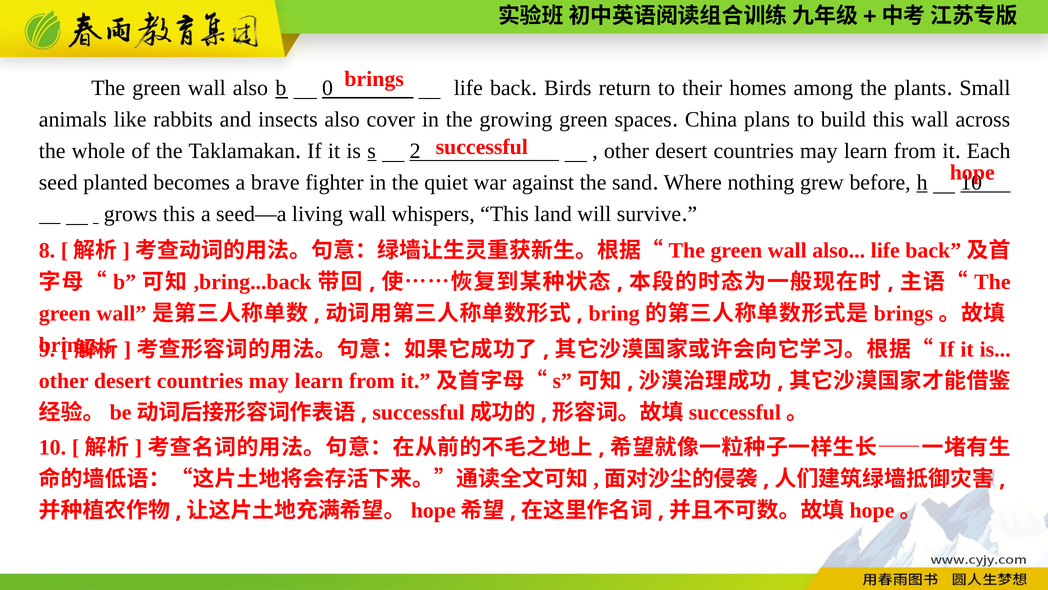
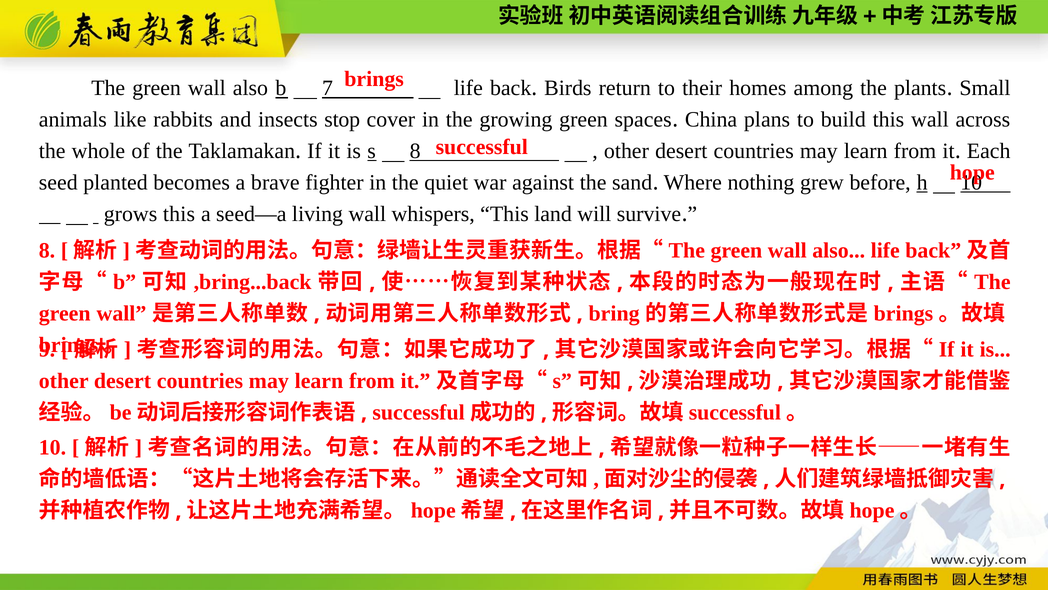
0: 0 -> 7 (328, 88)
insects also: also -> stop (342, 119)
s 2: 2 -> 8 (415, 151)
